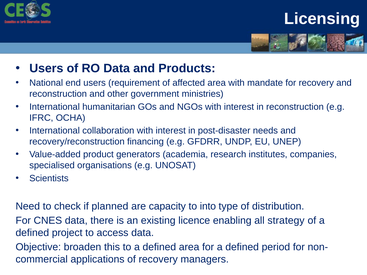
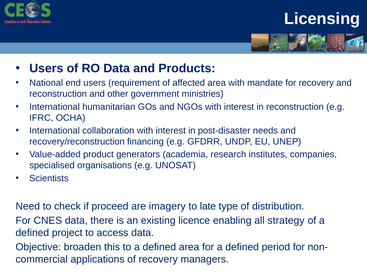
planned: planned -> proceed (110, 206)
capacity: capacity -> imagery (167, 206)
into: into -> late (208, 206)
